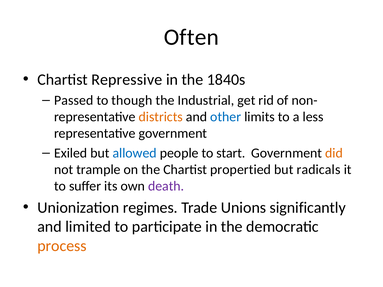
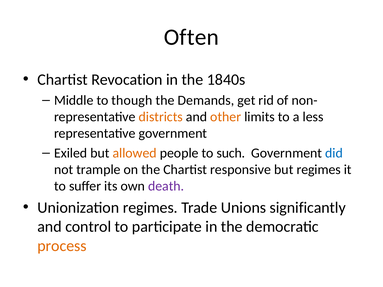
Repressive: Repressive -> Revocation (127, 80)
Passed: Passed -> Middle (74, 100)
Industrial: Industrial -> Demands (206, 100)
other colour: blue -> orange (226, 117)
allowed colour: blue -> orange (135, 153)
start: start -> such (231, 153)
did colour: orange -> blue (334, 153)
propertied: propertied -> responsive (241, 170)
but radicals: radicals -> regimes (319, 170)
limited: limited -> control (88, 227)
